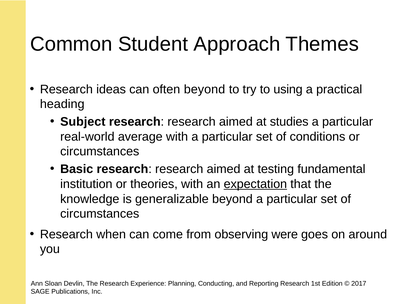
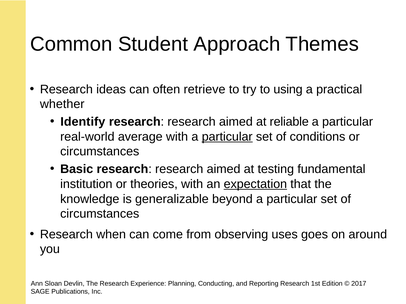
often beyond: beyond -> retrieve (205, 89)
heading: heading -> whether (62, 104)
Subject: Subject -> Identify (83, 122)
studies: studies -> reliable (289, 122)
particular underline: none -> present (227, 137)
were: were -> uses (285, 235)
